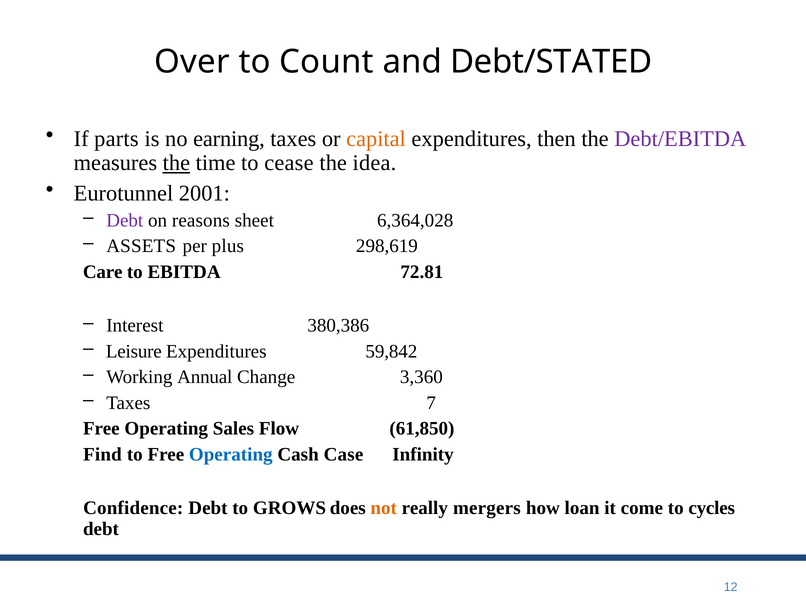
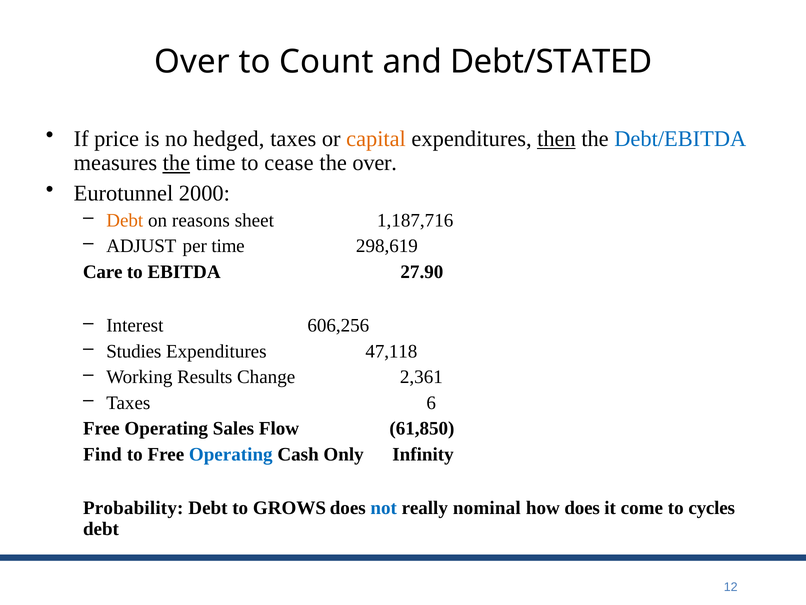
parts: parts -> price (117, 139)
earning: earning -> hedged (229, 139)
then underline: none -> present (556, 139)
Debt/EBITDA colour: purple -> blue (680, 139)
the idea: idea -> over (375, 163)
2001: 2001 -> 2000 (204, 193)
Debt colour: purple -> orange (125, 220)
6,364,028: 6,364,028 -> 1,187,716 (415, 220)
ASSETS: ASSETS -> ADJUST (141, 246)
per plus: plus -> time (228, 246)
72.81: 72.81 -> 27.90 (422, 272)
380,386: 380,386 -> 606,256 (338, 325)
Leisure: Leisure -> Studies (134, 351)
59,842: 59,842 -> 47,118 (391, 351)
Annual: Annual -> Results (205, 377)
3,360: 3,360 -> 2,361 (421, 377)
7: 7 -> 6 (431, 402)
Case: Case -> Only (344, 454)
Confidence: Confidence -> Probability (133, 508)
not colour: orange -> blue (384, 508)
mergers: mergers -> nominal (487, 508)
how loan: loan -> does (582, 508)
